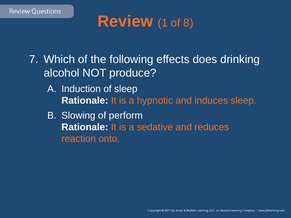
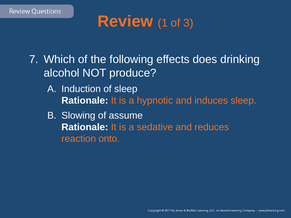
8: 8 -> 3 (188, 23)
perform: perform -> assume (126, 116)
